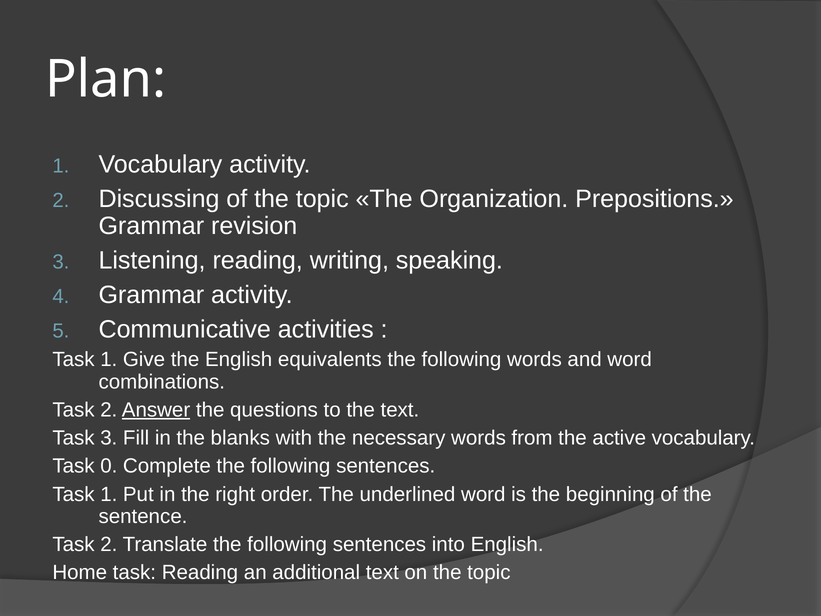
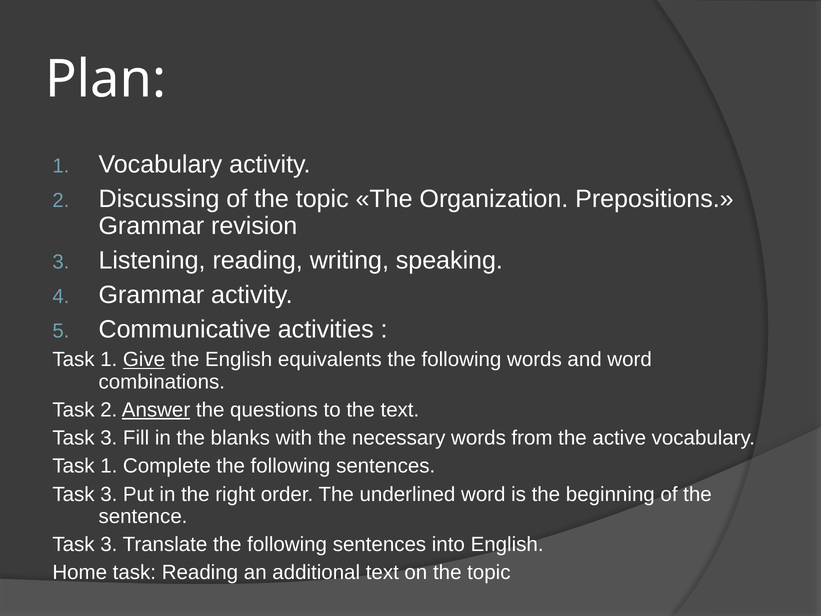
Give underline: none -> present (144, 359)
0: 0 -> 1 (109, 466)
1: 1 -> 3 (109, 494)
2: 2 -> 3 (109, 544)
